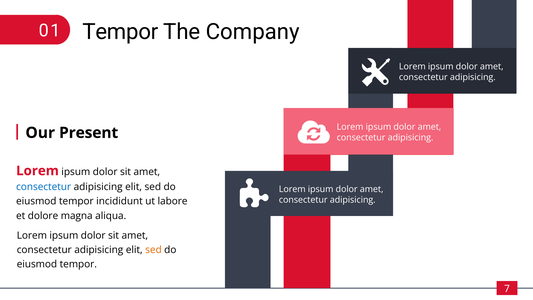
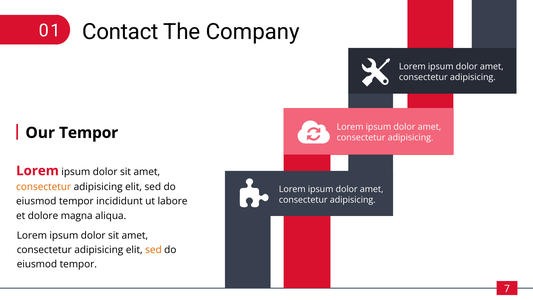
Tempor: Tempor -> Contact (120, 32)
Our Present: Present -> Tempor (89, 133)
consectetur colour: blue -> orange (44, 187)
